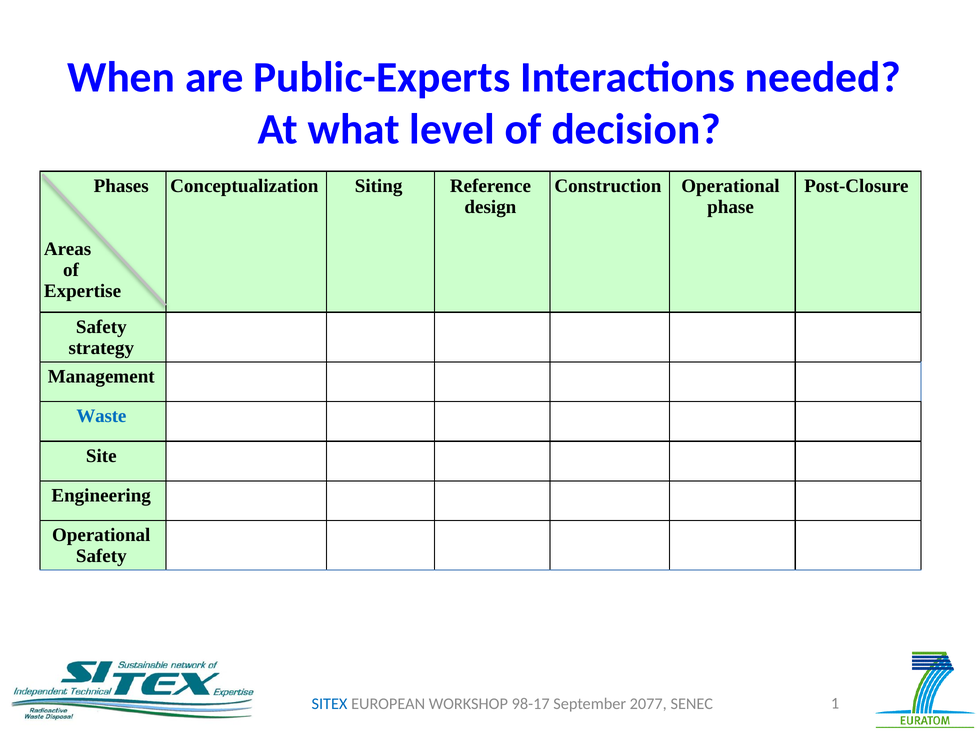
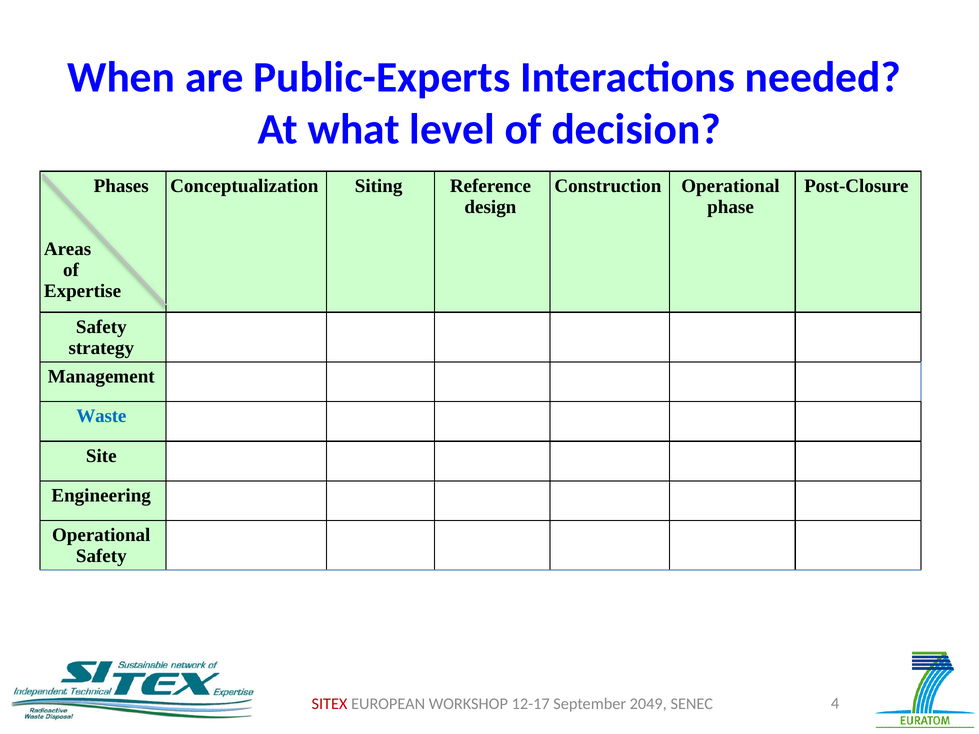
SITEX colour: blue -> red (330, 704)
98-17: 98-17 -> 12-17 (531, 704)
2077: 2077 -> 2049 (648, 704)
1: 1 -> 4 (835, 704)
